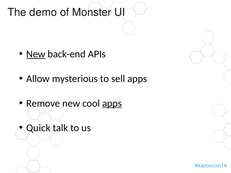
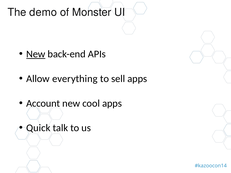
mysterious: mysterious -> everything (75, 79)
Remove: Remove -> Account (43, 103)
apps underline: present -> none (112, 103)
